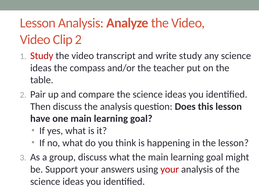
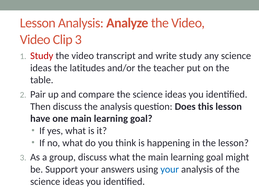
Clip 2: 2 -> 3 (78, 39)
compass: compass -> latitudes (87, 68)
your colour: red -> blue (170, 169)
